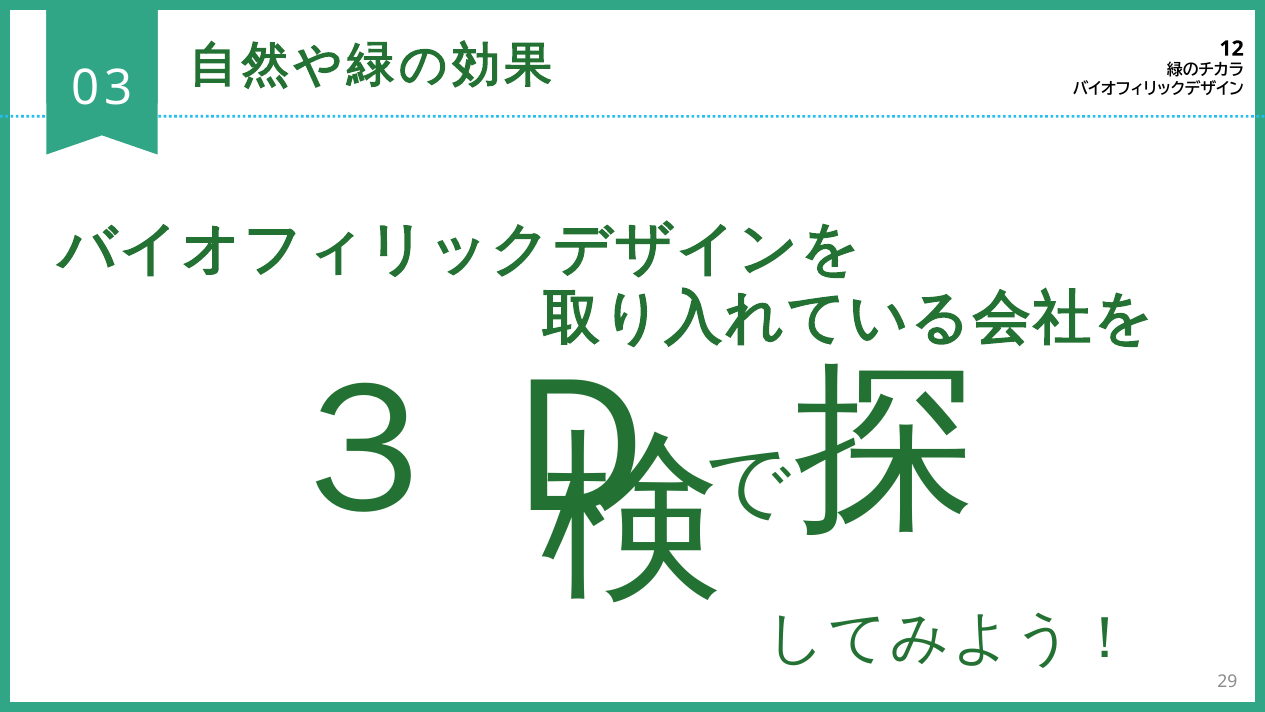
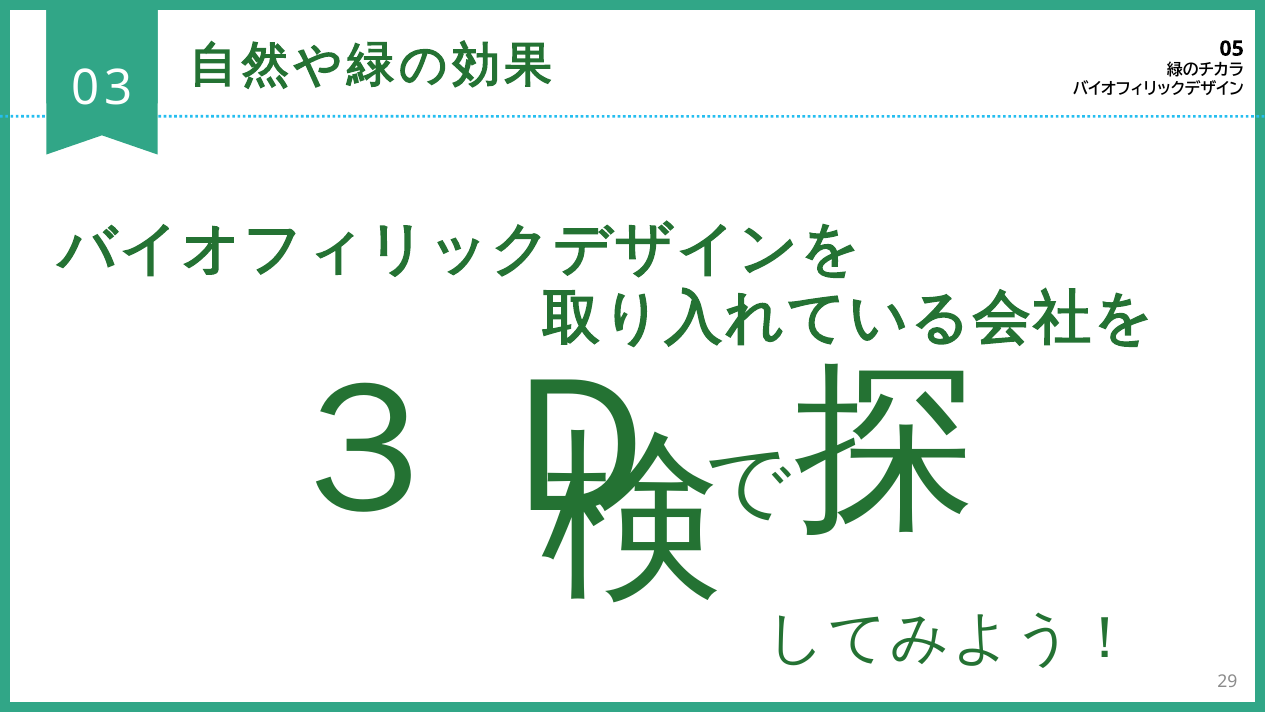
12: 12 -> 05 (1232, 49)
